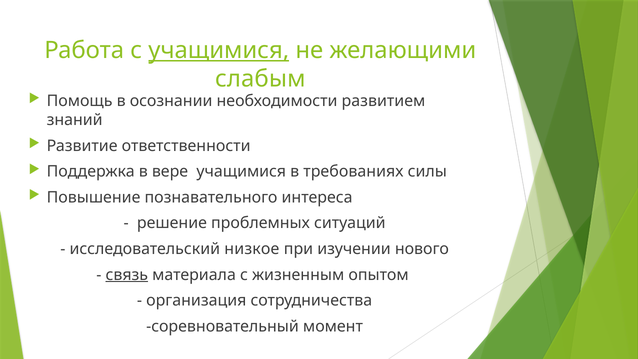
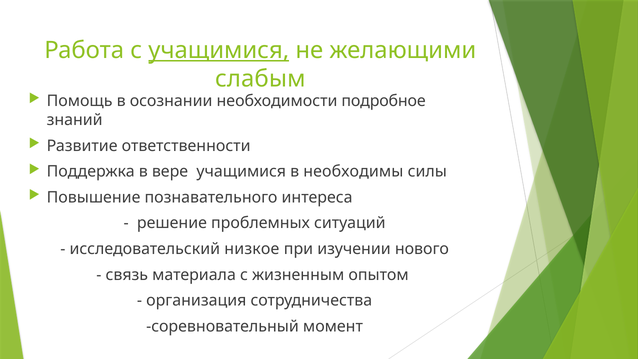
развитием: развитием -> подробное (384, 101)
требованиях: требованиях -> необходимы (353, 172)
связь underline: present -> none (127, 275)
